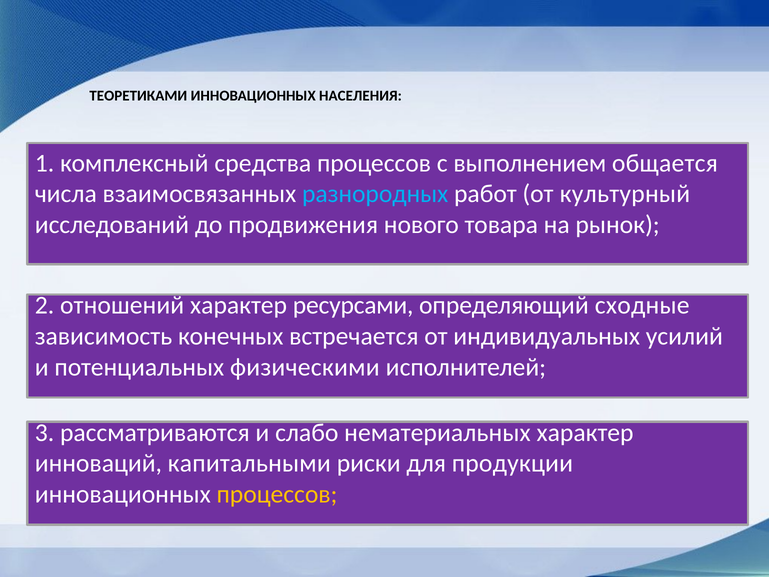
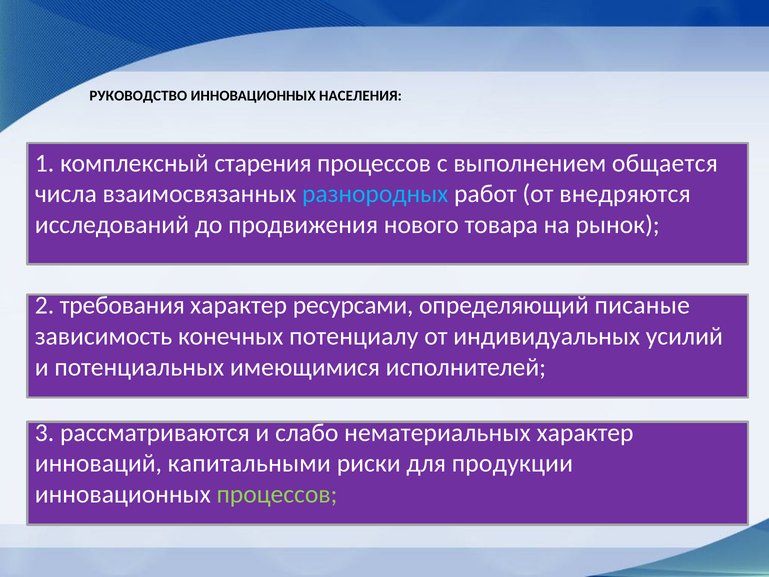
ТЕОРЕТИКАМИ: ТЕОРЕТИКАМИ -> РУКОВОДСТВО (138, 96)
средства: средства -> старения (263, 163)
культурный: культурный -> внедряются (625, 194)
отношений: отношений -> требования (122, 305)
сходные: сходные -> писаные (642, 305)
встречается: встречается -> потенциалу (354, 336)
физическими: физическими -> имеющимися (305, 367)
процессов colour: yellow -> light green (277, 494)
